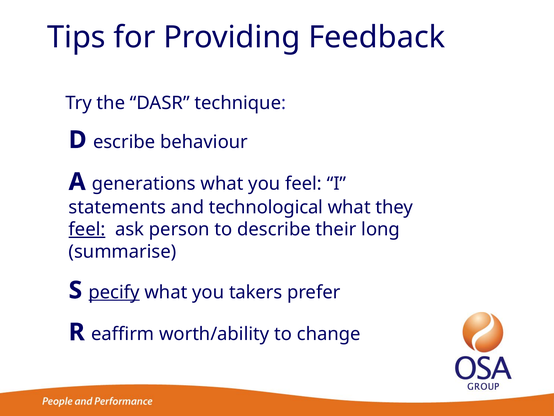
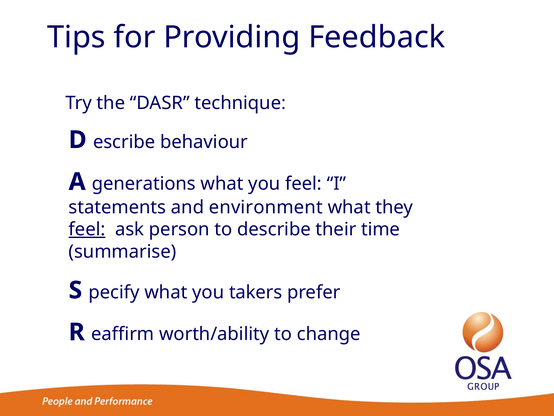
technological: technological -> environment (266, 207)
long: long -> time (381, 229)
pecify underline: present -> none (114, 292)
